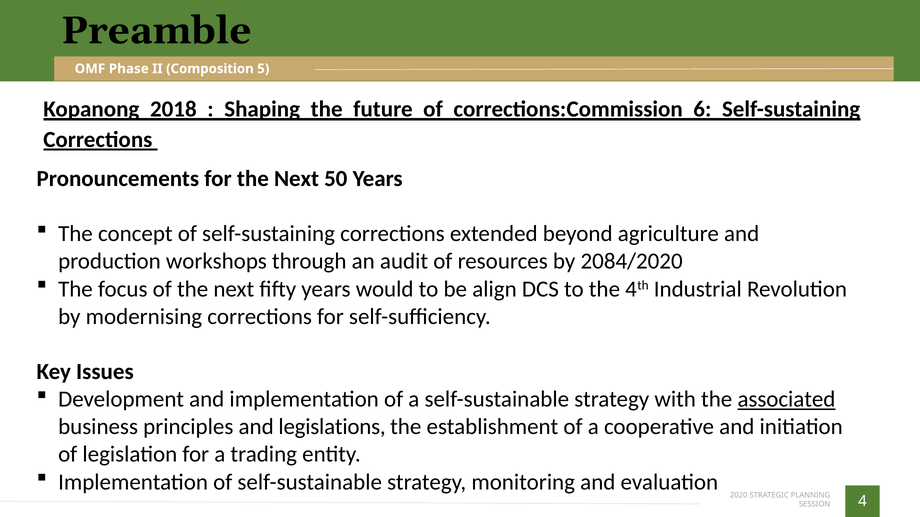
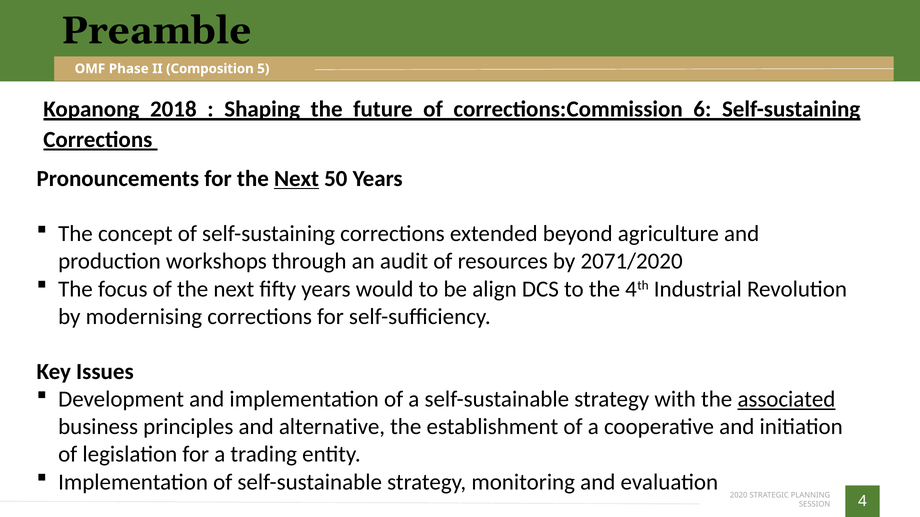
Next underline: none -> present (297, 179)
2084/2020: 2084/2020 -> 2071/2020 (632, 262)
legislations: legislations -> alternative (332, 427)
